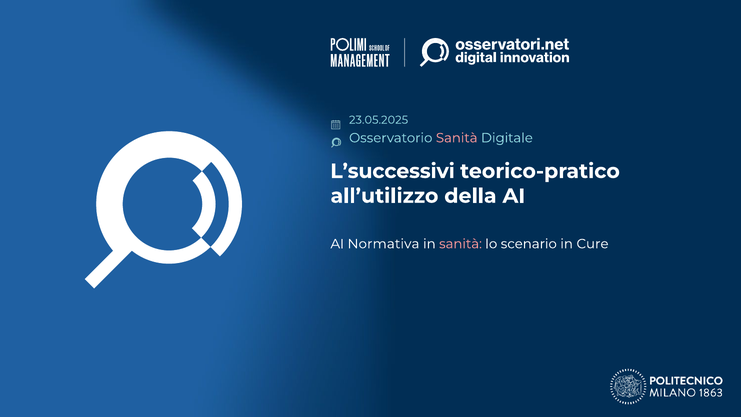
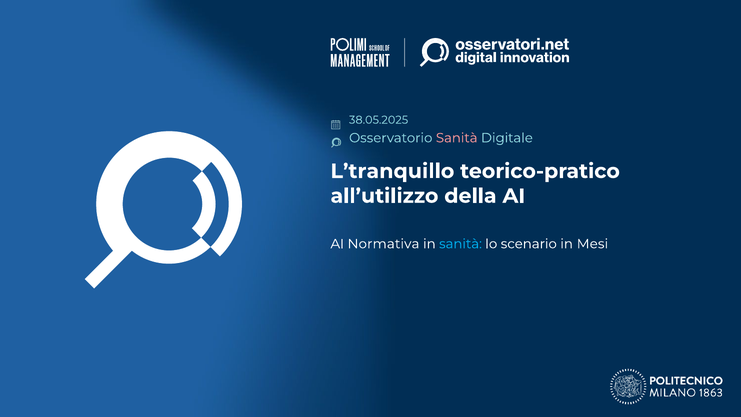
23.05.2025: 23.05.2025 -> 38.05.2025 (379, 120)
L’successivi: L’successivi -> L’tranquillo (392, 171)
sanità colour: pink -> light blue (461, 244)
Cure: Cure -> Mesi (592, 244)
